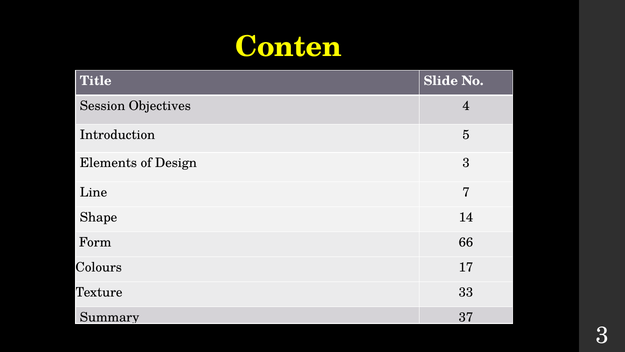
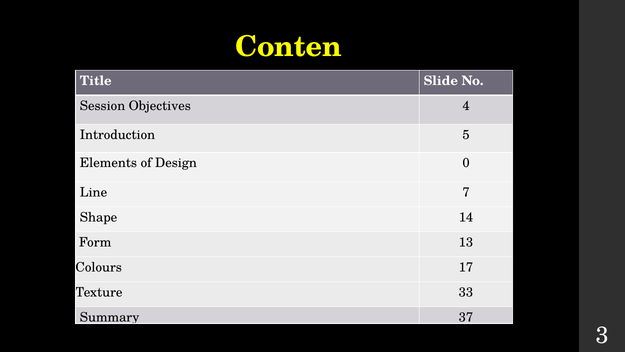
Design 3: 3 -> 0 (466, 163)
66: 66 -> 13 (466, 242)
